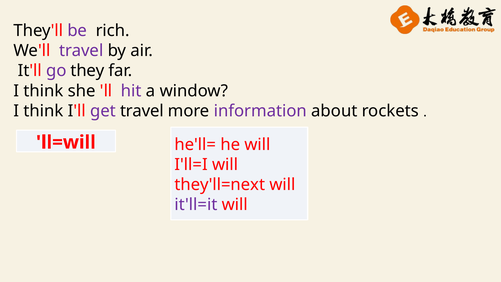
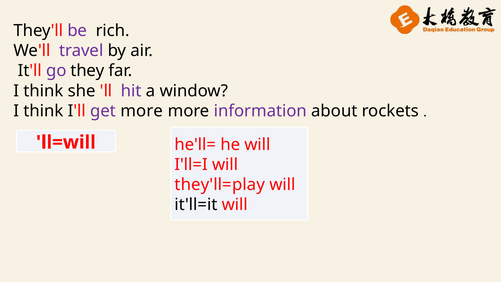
get travel: travel -> more (142, 111)
they'll=next: they'll=next -> they'll=play (220, 184)
it'll=it colour: purple -> black (196, 205)
